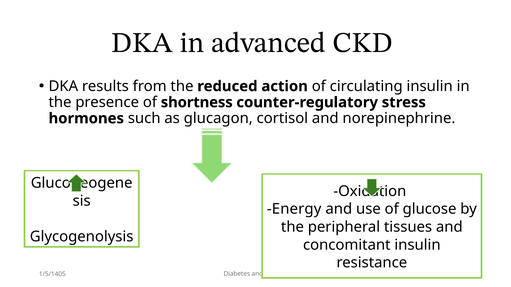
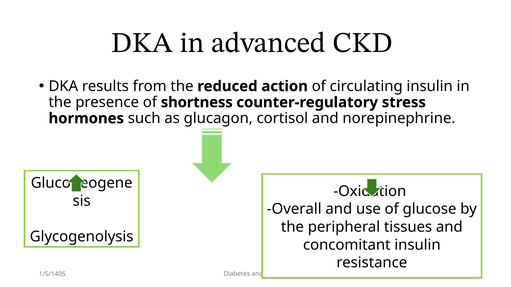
Energy: Energy -> Overall (294, 209)
